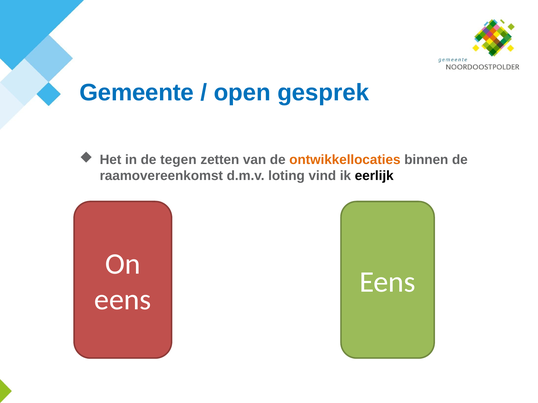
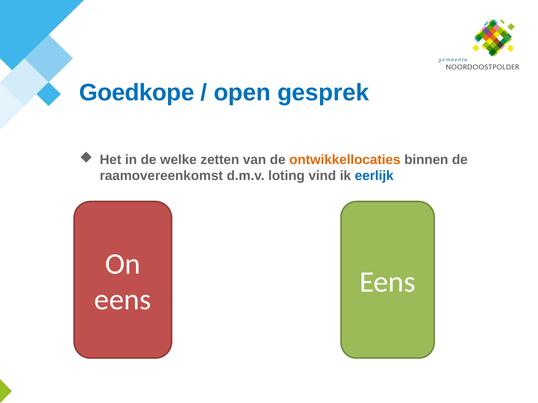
Gemeente: Gemeente -> Goedkope (137, 93)
tegen: tegen -> welke (178, 160)
eerlijk colour: black -> blue (374, 176)
